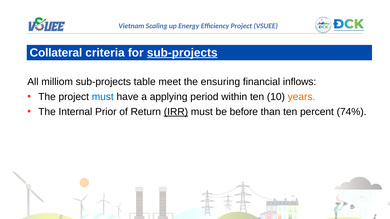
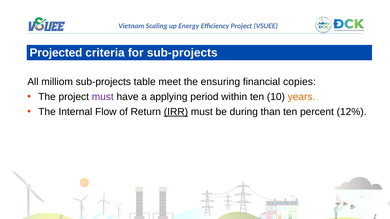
Collateral: Collateral -> Projected (56, 53)
sub-projects underline: present -> none (182, 53)
inflows: inflows -> copies (299, 82)
must colour: blue -> purple (103, 97)
Prior: Prior -> Flow (106, 112)
before: before -> during (244, 112)
74%: 74% -> 12% (352, 112)
